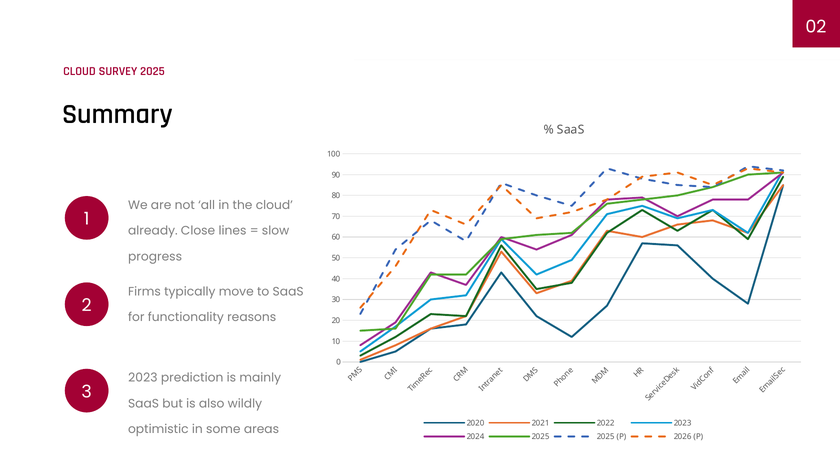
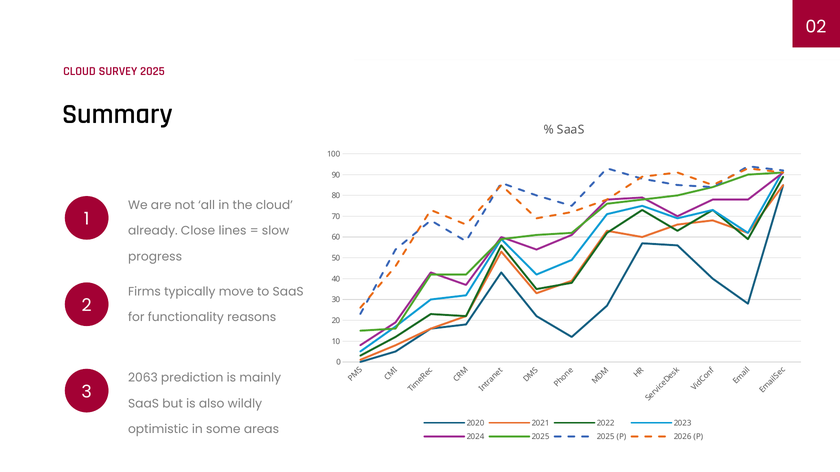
2023: 2023 -> 2063 (143, 378)
